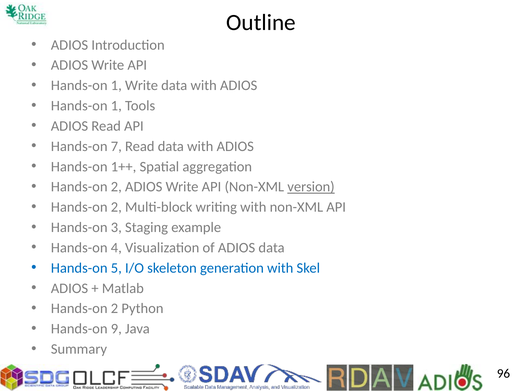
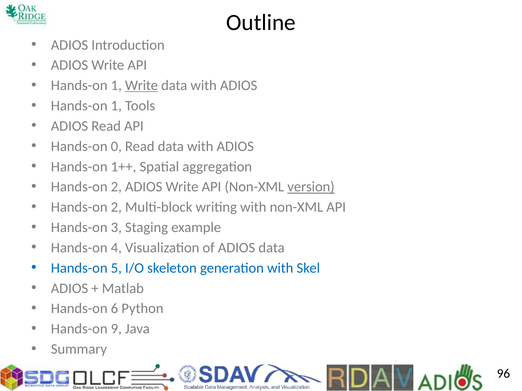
Write underline: none -> present (142, 86)
7: 7 -> 0 (116, 146)
2: 2 -> 6 (114, 309)
